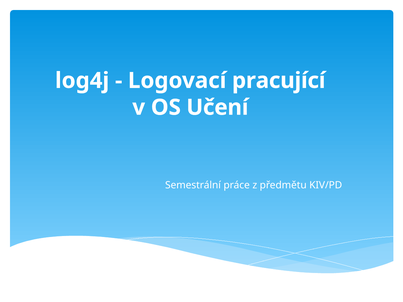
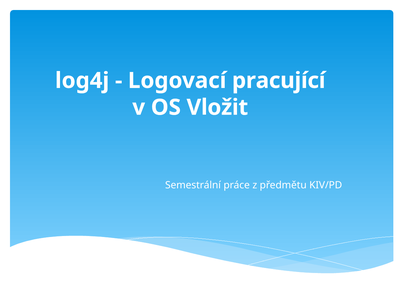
Učení: Učení -> Vložit (217, 107)
